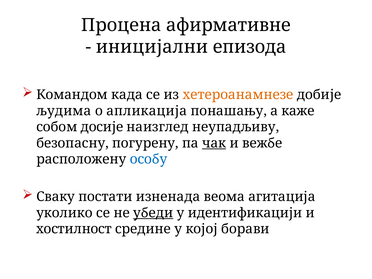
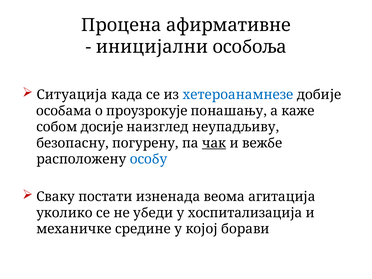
епизода: епизода -> особоља (250, 47)
Командом: Командом -> Ситуација (72, 95)
хетероанамнезе colour: orange -> blue (238, 95)
људима: људима -> особама (64, 111)
апликација: апликација -> проузрокује (147, 111)
убеди underline: present -> none (153, 213)
идентификацији: идентификацији -> хоспитализација (245, 213)
хостилност: хостилност -> механичке (74, 229)
